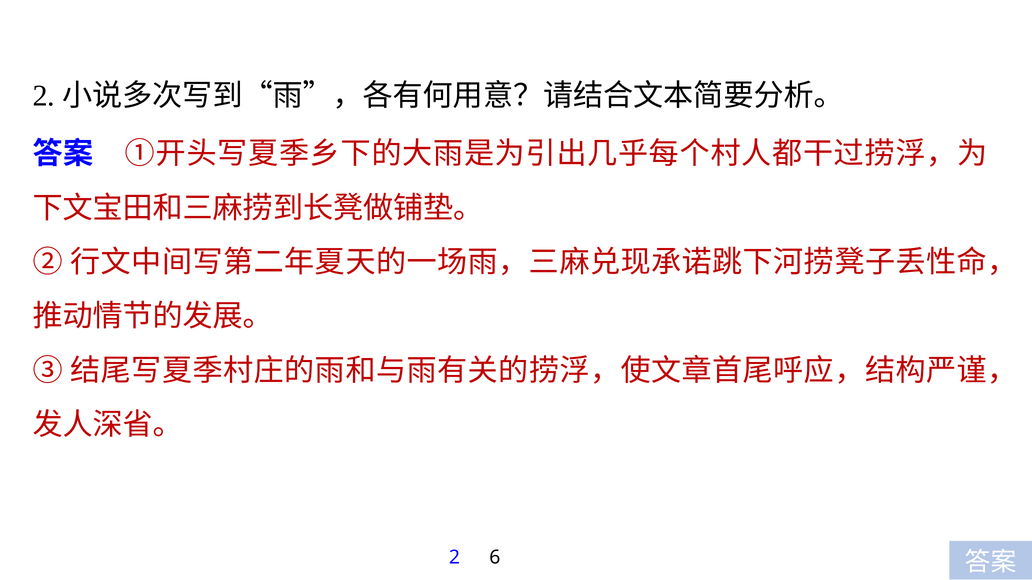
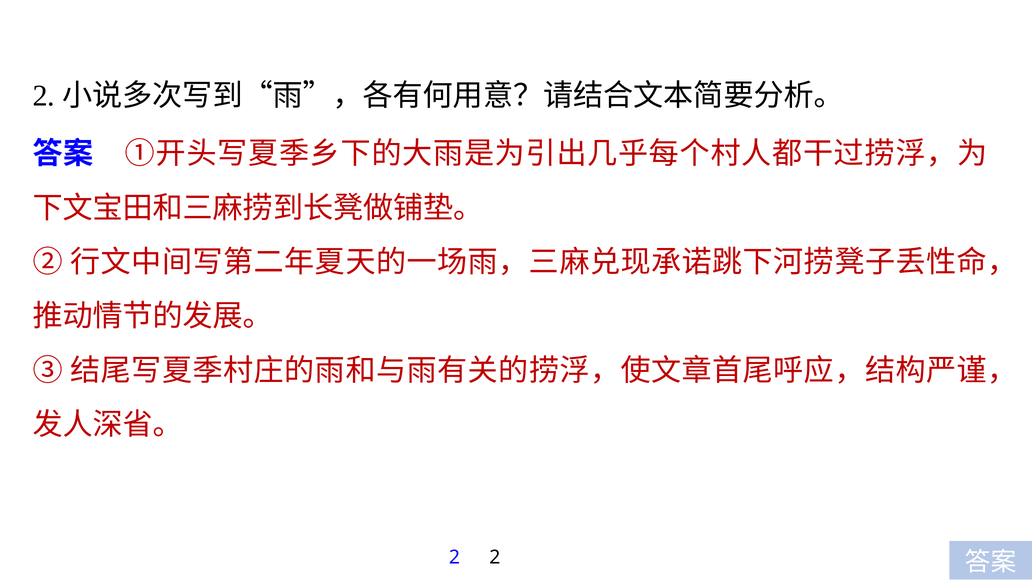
2 6: 6 -> 2 (495, 558)
